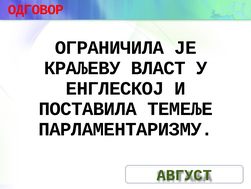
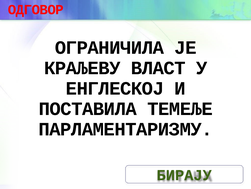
АВГУСТ: АВГУСТ -> БИРАЈУ (184, 175)
